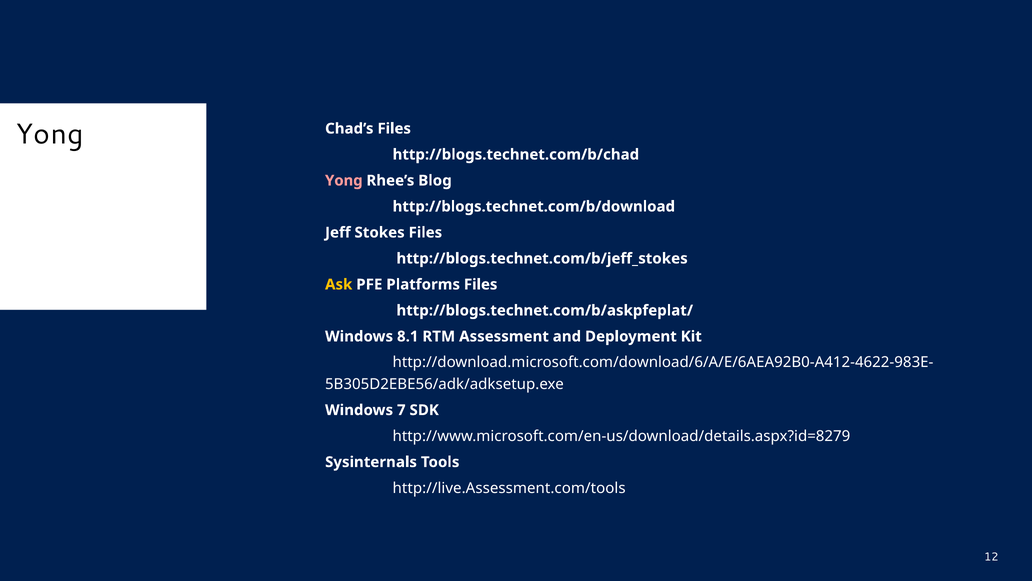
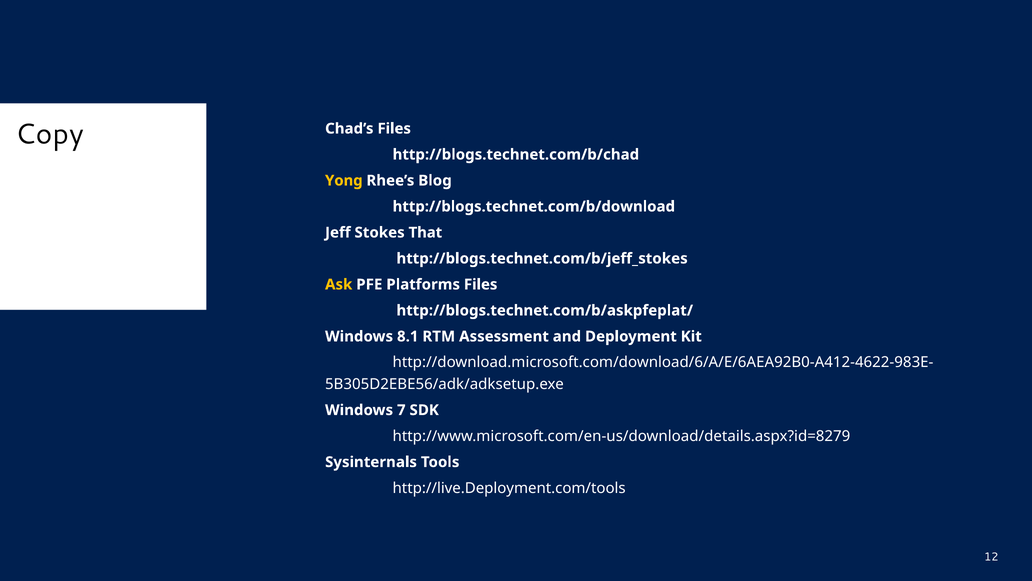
Yong: Yong -> Copy (50, 134)
Yong colour: pink -> yellow (344, 180)
Stokes Files: Files -> That (425, 232)
http://live.Assessment.com/tools: http://live.Assessment.com/tools -> http://live.Deployment.com/tools (509, 488)
